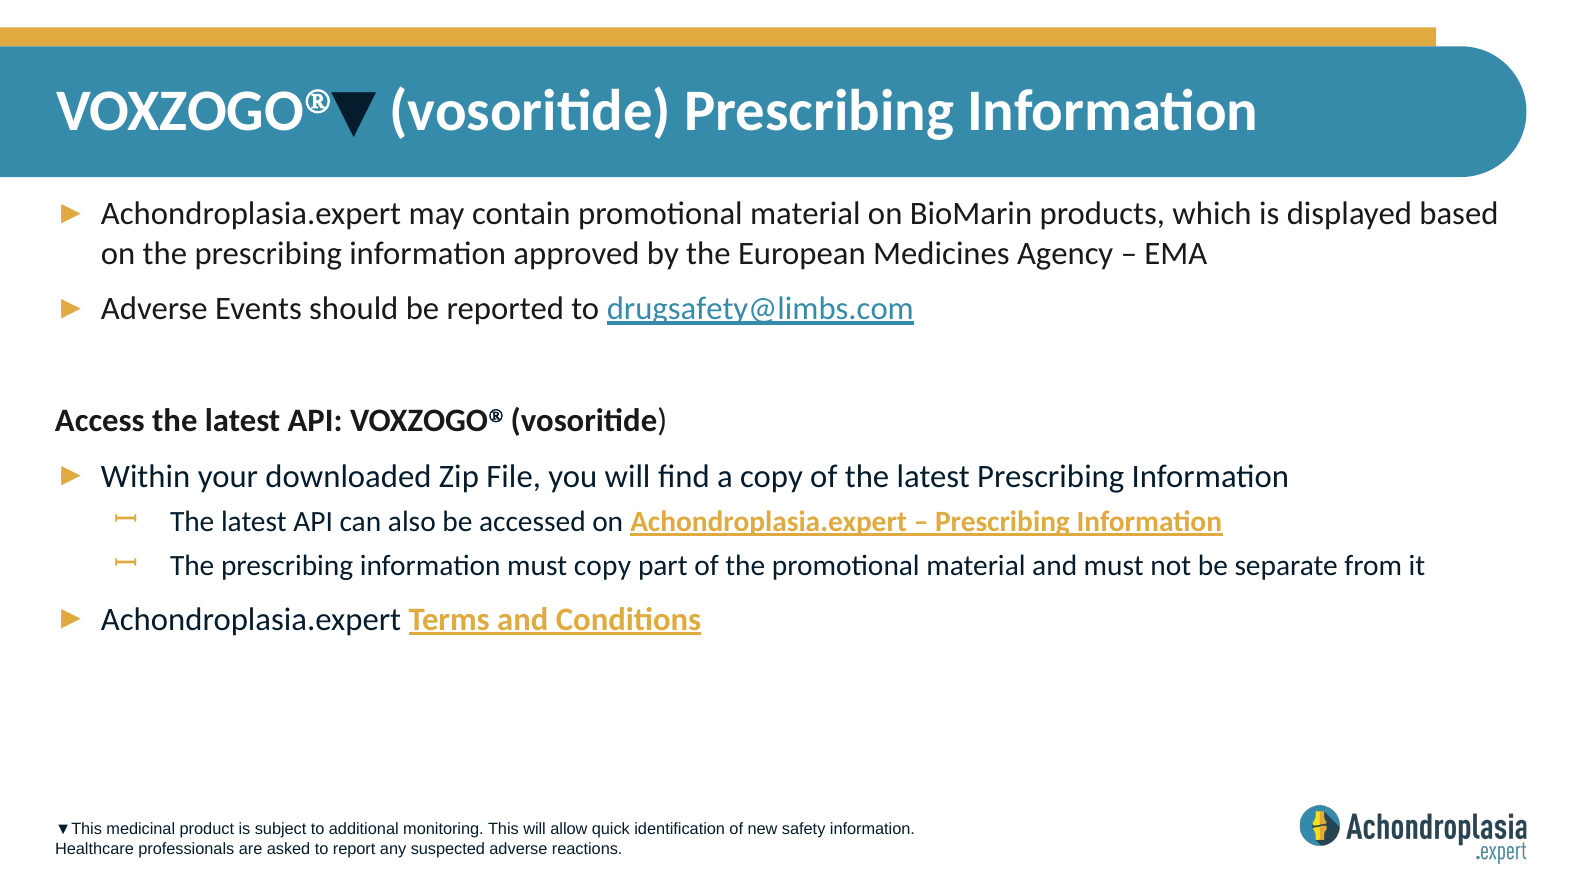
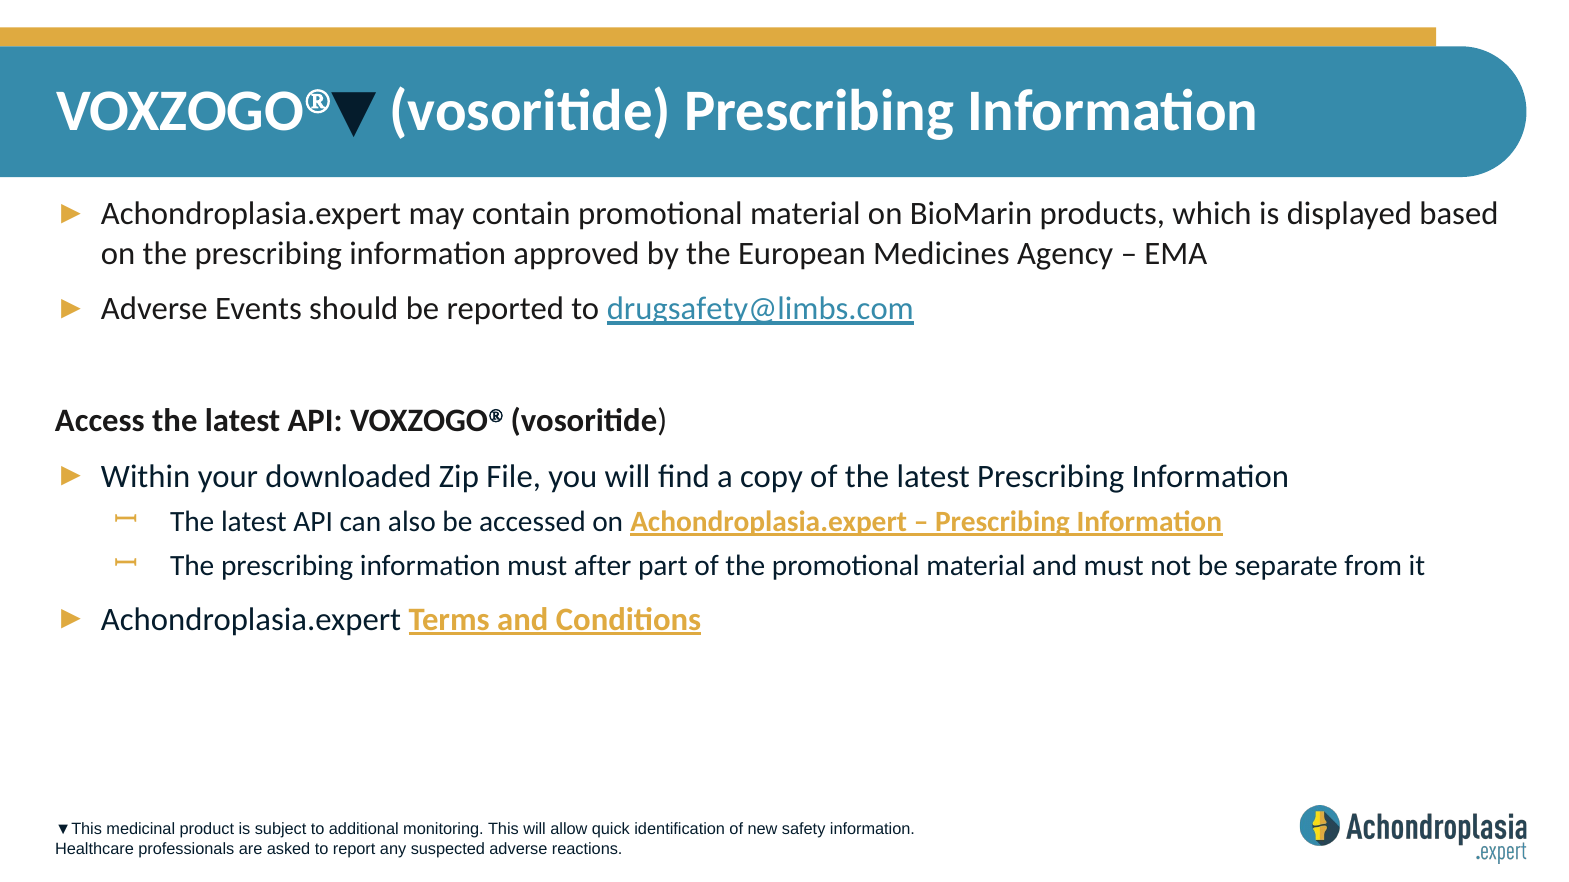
must copy: copy -> after (603, 566)
